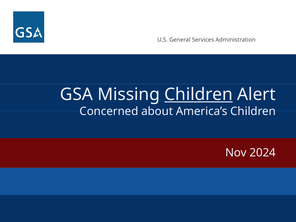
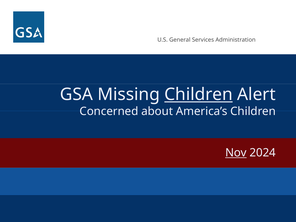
Nov underline: none -> present (236, 153)
